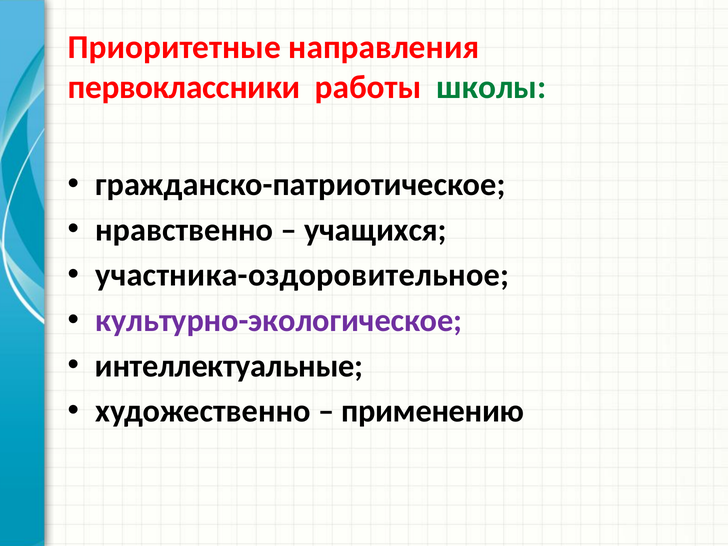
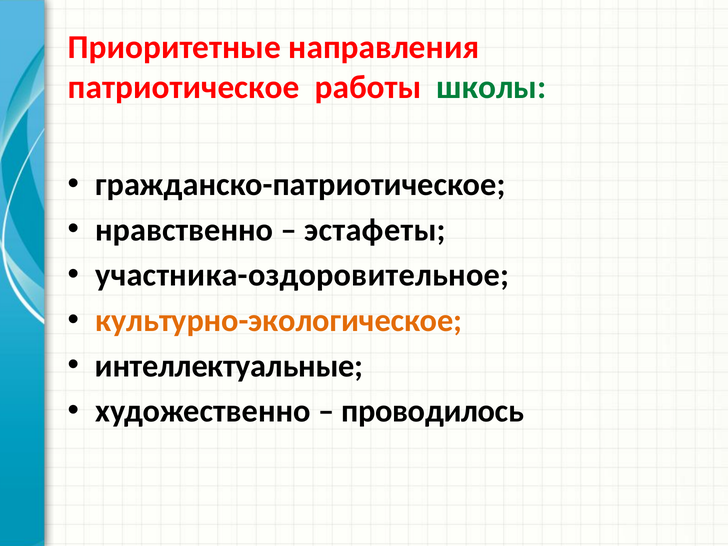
первоклассники: первоклассники -> патриотическое (184, 87)
учащихся: учащихся -> эстафеты (375, 230)
культурно-экологическое colour: purple -> orange (279, 321)
применению: применению -> проводилось (433, 411)
